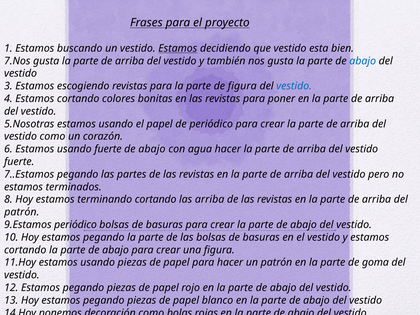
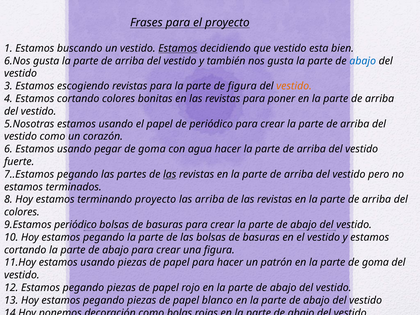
7.Nos: 7.Nos -> 6.Nos (17, 61)
vestido colour: blue -> orange (294, 86)
usando fuerte: fuerte -> pegar (108, 149)
abajo: abajo -> goma (152, 149)
las underline: none -> present (170, 174)
terminando cortando: cortando -> proyecto (156, 200)
patrón: patrón -> colores (22, 212)
